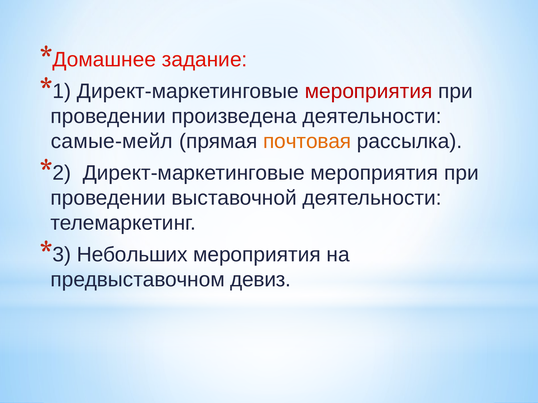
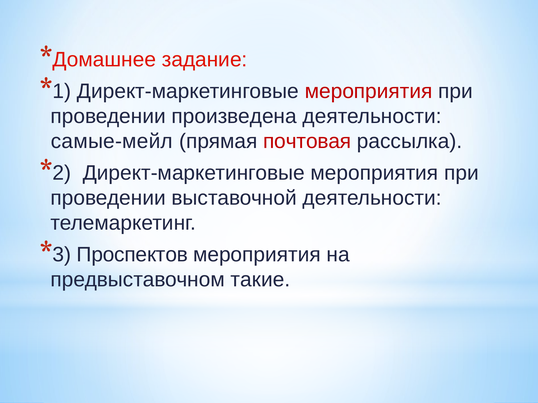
почтовая colour: orange -> red (307, 142)
Небольших: Небольших -> Проспектов (132, 255)
девиз: девиз -> такие (260, 280)
